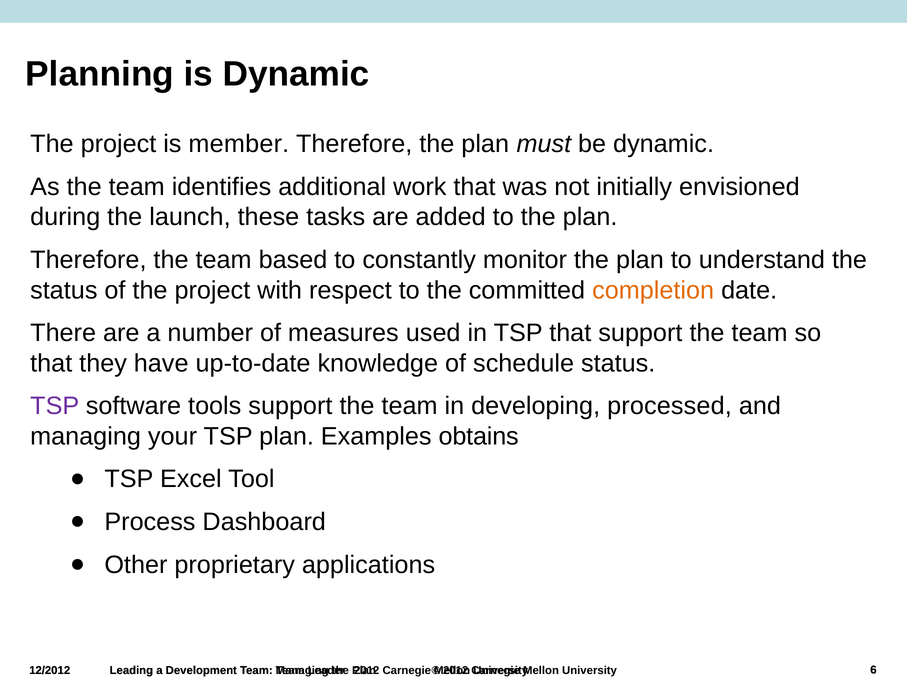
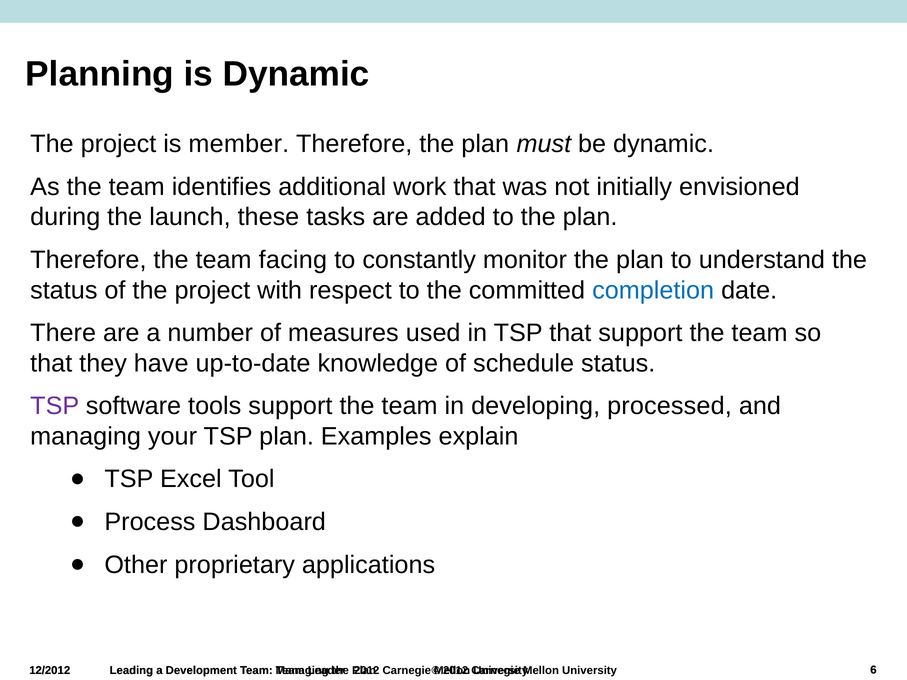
based: based -> facing (293, 260)
completion colour: orange -> blue (653, 290)
obtains: obtains -> explain (479, 437)
